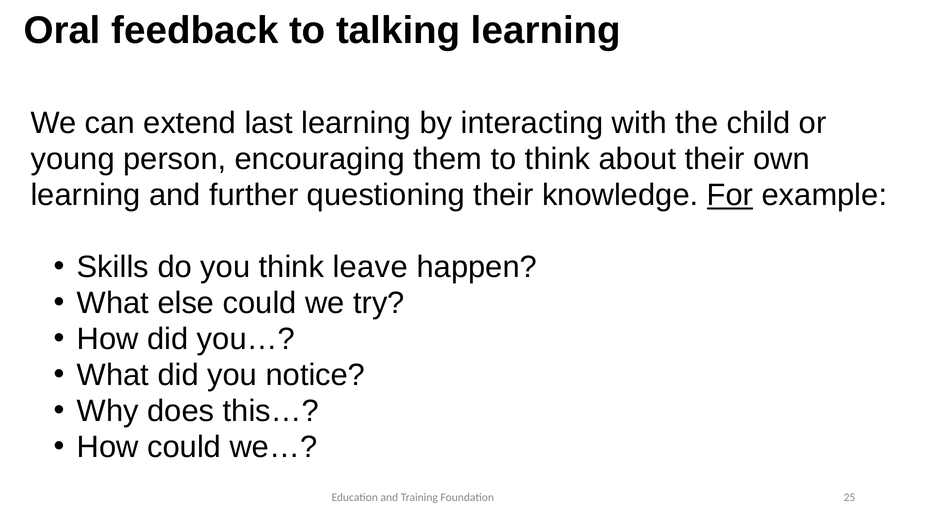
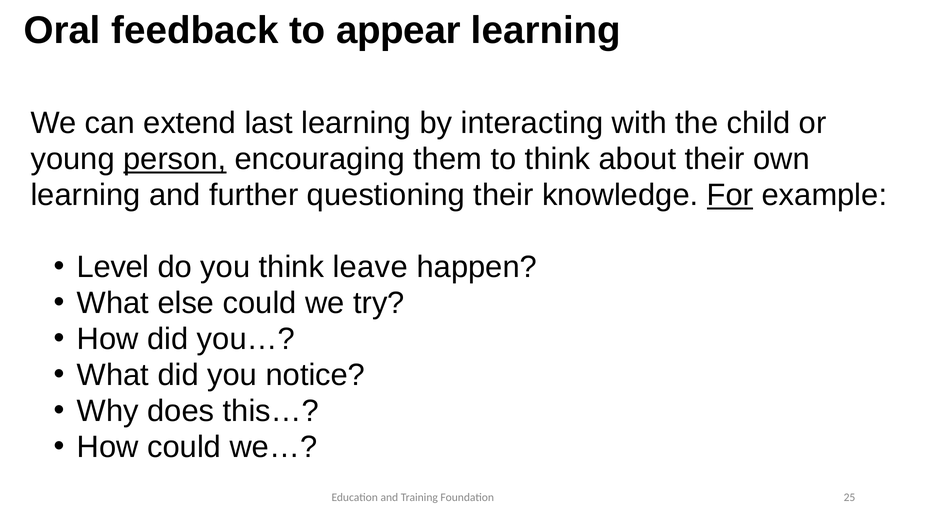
talking: talking -> appear (398, 31)
person underline: none -> present (175, 159)
Skills: Skills -> Level (113, 267)
